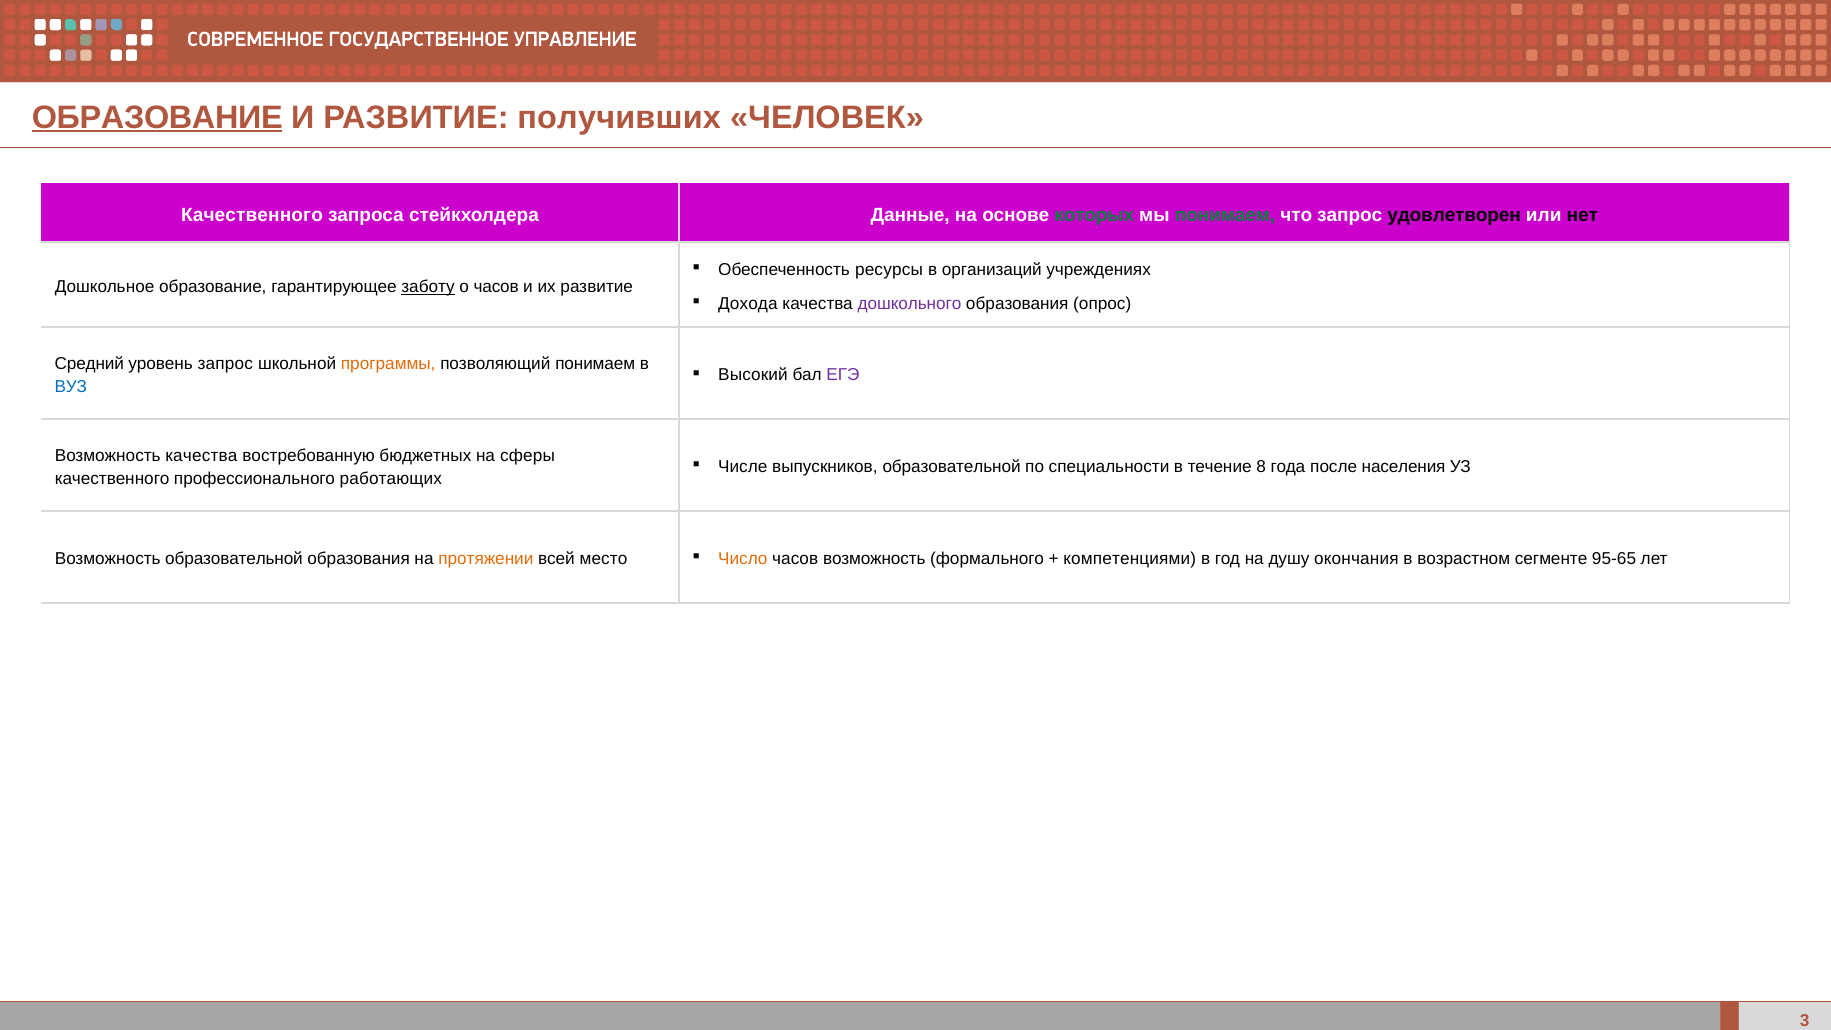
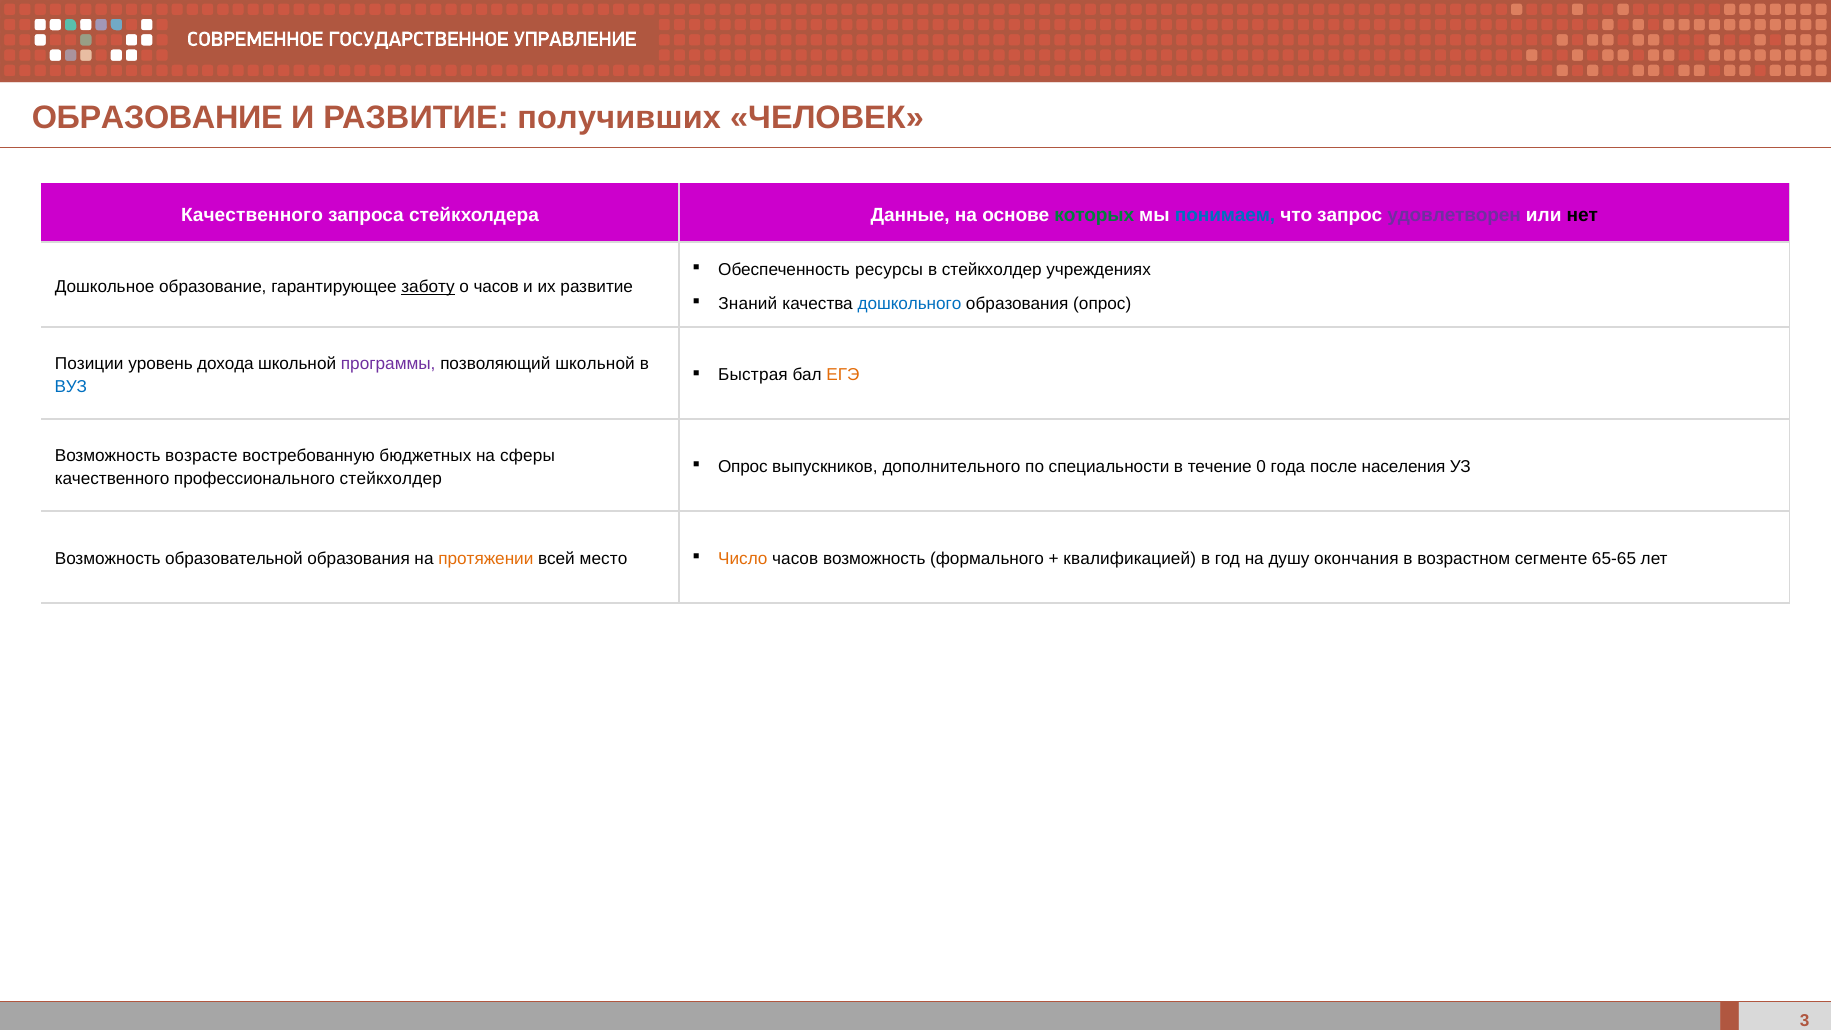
ОБРАЗОВАНИЕ underline: present -> none (157, 117)
понимаем colour: green -> blue (1225, 215)
удовлетворен colour: black -> purple (1454, 215)
в организаций: организаций -> стейкхолдер (992, 269)
Дохода: Дохода -> Знаний (748, 304)
дошкольного colour: purple -> blue (910, 304)
Средний: Средний -> Позиции (89, 364)
уровень запрос: запрос -> дохода (225, 364)
программы colour: orange -> purple (388, 364)
позволяющий понимаем: понимаем -> школьной (595, 364)
Высокий: Высокий -> Быстрая (753, 375)
ЕГЭ colour: purple -> orange (843, 375)
Возможность качества: качества -> возрасте (201, 456)
Числе: Числе -> Опрос (743, 467)
выпускников образовательной: образовательной -> дополнительного (952, 467)
8: 8 -> 0 (1261, 467)
профессионального работающих: работающих -> стейкхолдер (391, 479)
компетенциями: компетенциями -> квалификацией (1130, 559)
95-65: 95-65 -> 65-65 (1614, 559)
